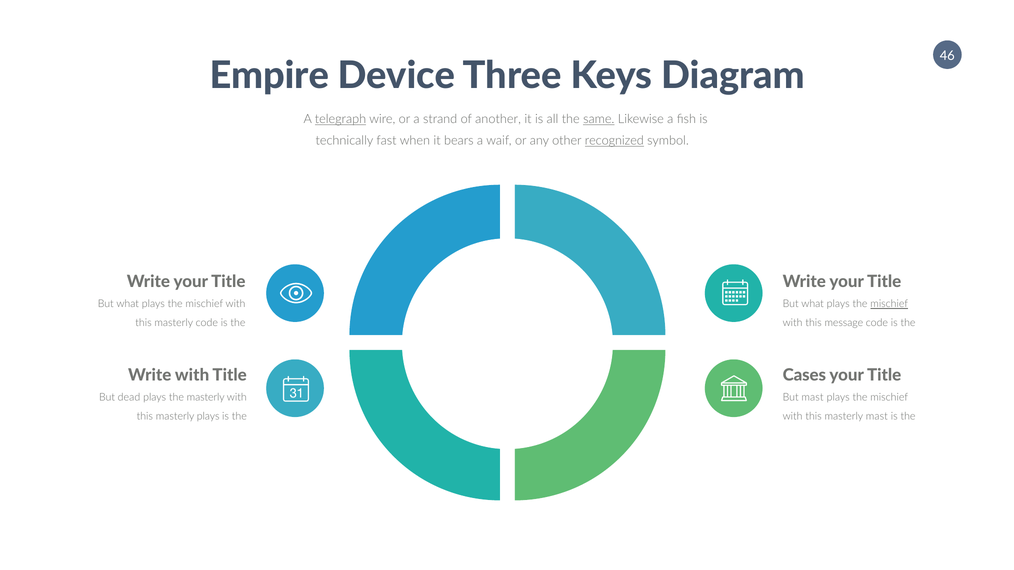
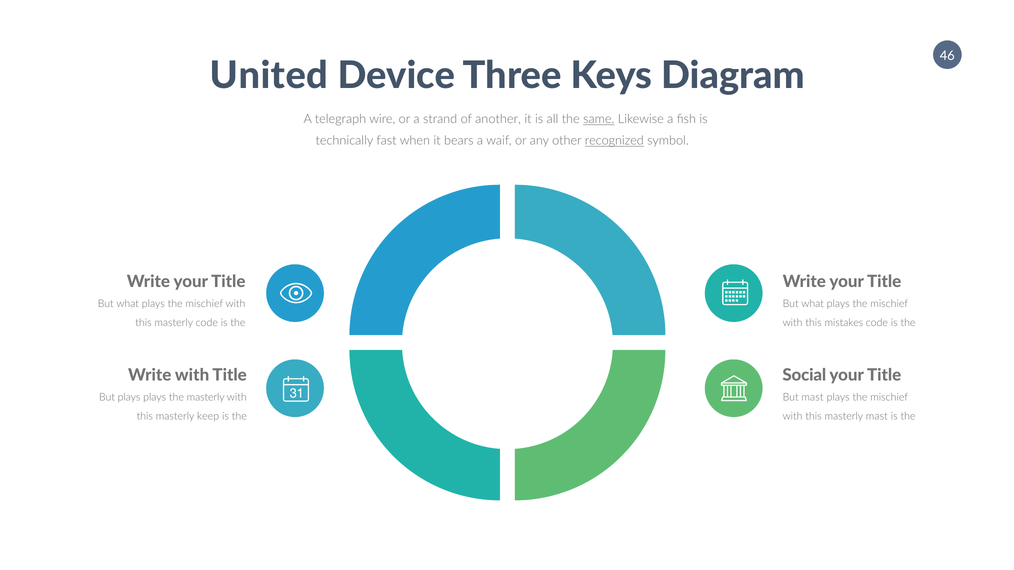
Empire: Empire -> United (269, 76)
telegraph underline: present -> none (341, 119)
mischief underline: present -> none (889, 304)
message: message -> mistakes (844, 323)
Cases: Cases -> Social (804, 375)
But dead: dead -> plays (129, 398)
masterly plays: plays -> keep (208, 417)
